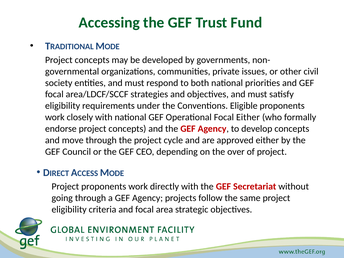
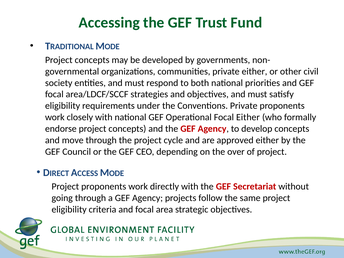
private issues: issues -> either (254, 71)
Conventions Eligible: Eligible -> Private (244, 106)
